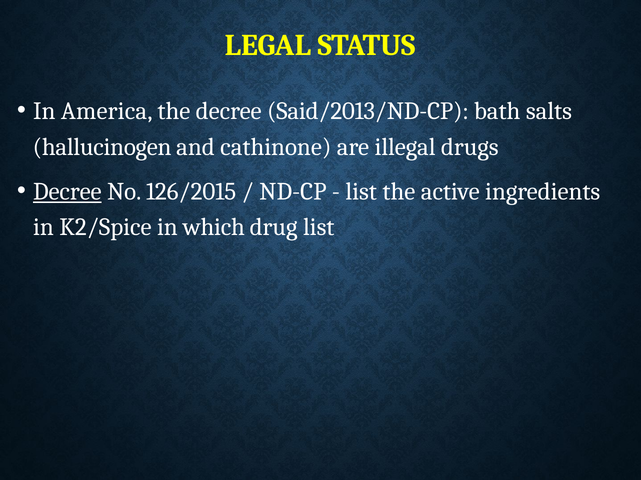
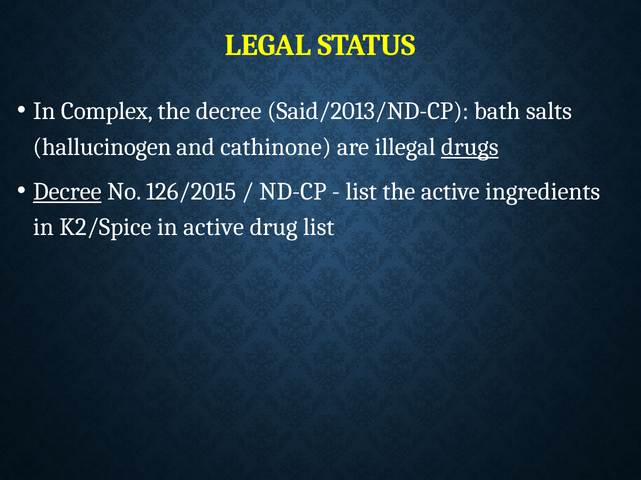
America: America -> Complex (107, 111)
drugs underline: none -> present (470, 147)
in which: which -> active (214, 228)
